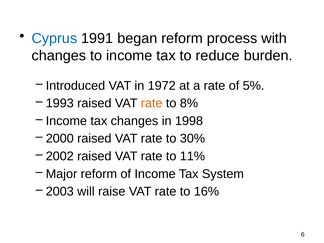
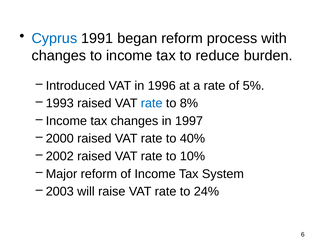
1972: 1972 -> 1996 (162, 86)
rate colour: orange -> blue (152, 103)
1998: 1998 -> 1997 (189, 121)
30%: 30% -> 40% (192, 139)
11%: 11% -> 10% (192, 156)
16%: 16% -> 24% (206, 192)
